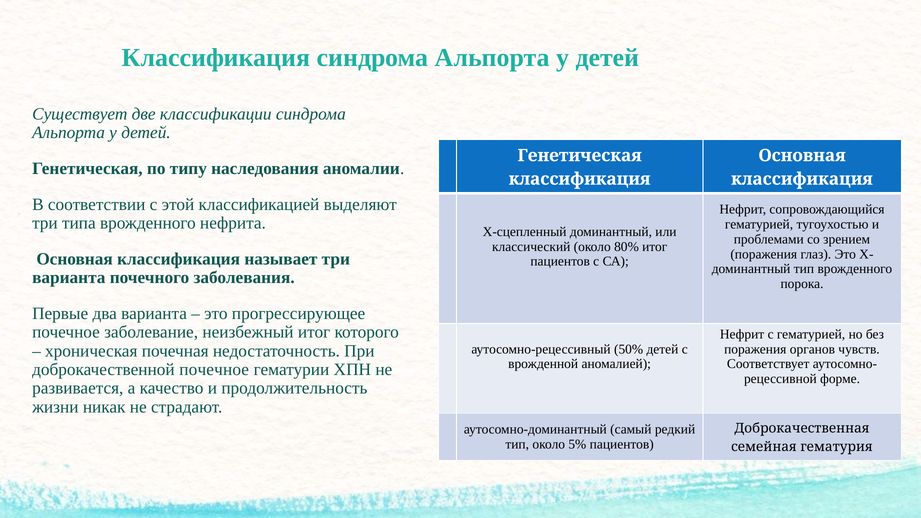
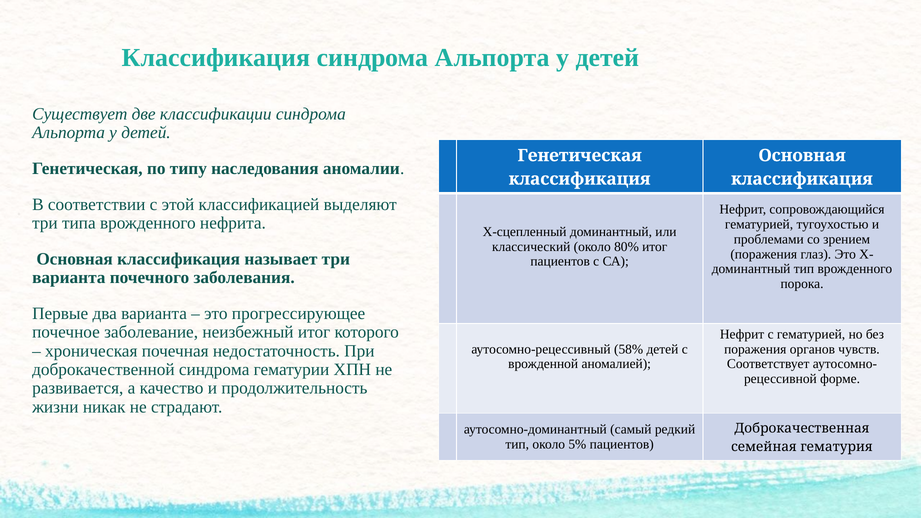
50%: 50% -> 58% (629, 349)
доброкачественной почечное: почечное -> синдрома (214, 370)
